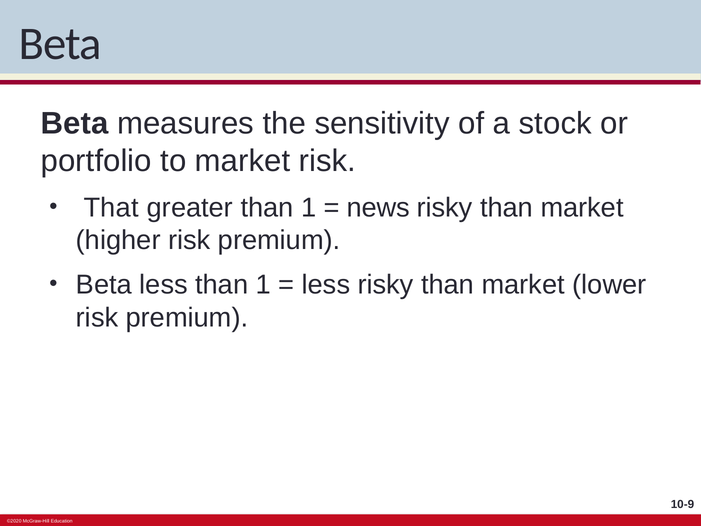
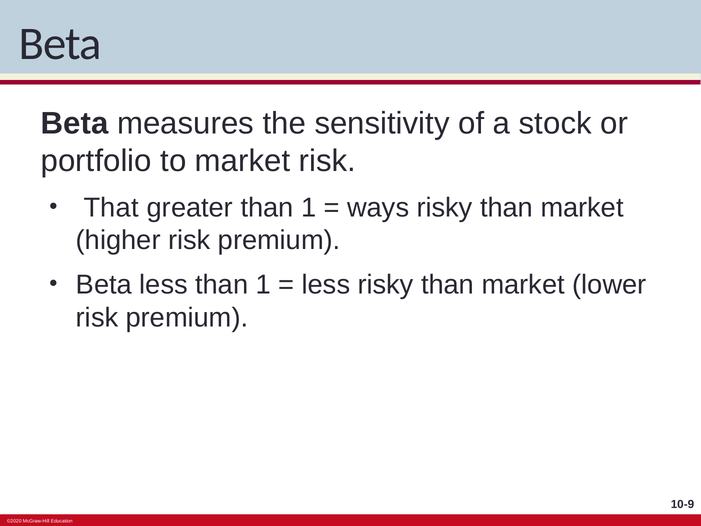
news: news -> ways (378, 208)
